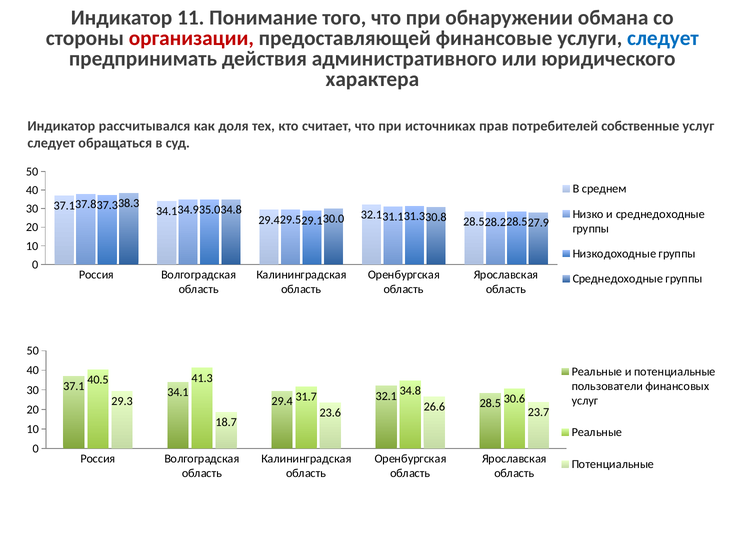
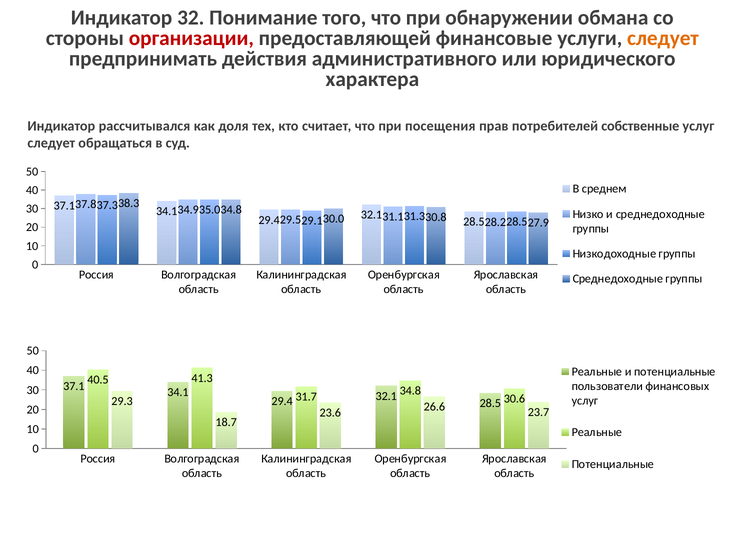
11: 11 -> 32 (191, 18)
следует colour: blue -> orange (663, 38)
источниках: источниках -> посещения (440, 126)
